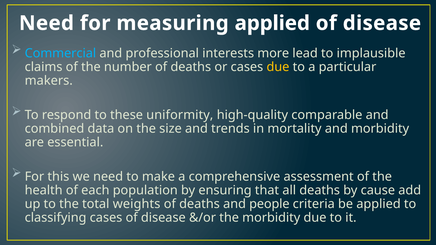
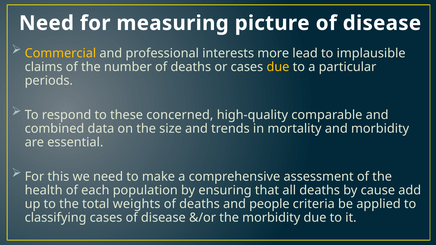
measuring applied: applied -> picture (272, 23)
Commercial colour: light blue -> yellow (60, 53)
makers: makers -> periods (49, 81)
uniformity: uniformity -> concerned (180, 115)
